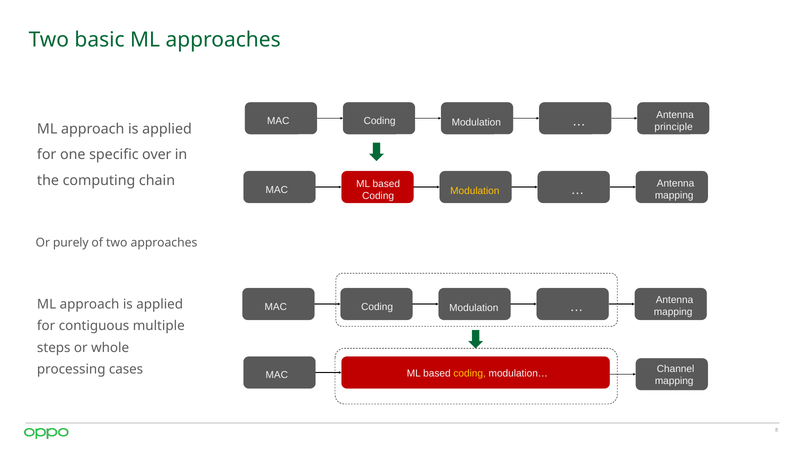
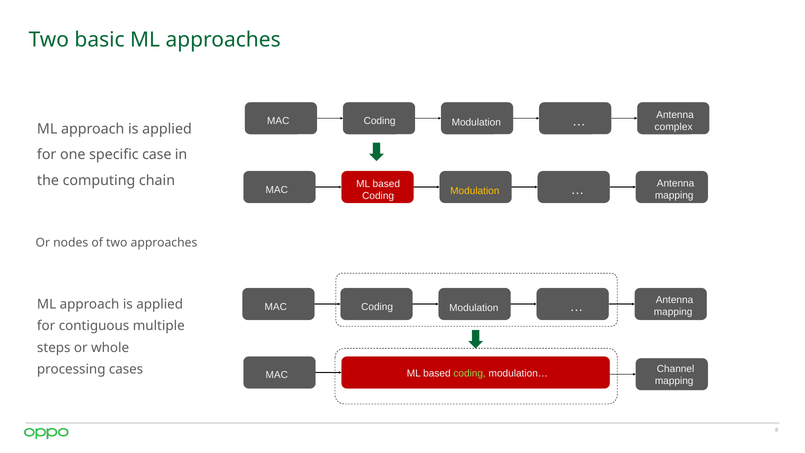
principle: principle -> complex (674, 127)
over: over -> case (157, 155)
purely: purely -> nodes (71, 243)
coding colour: yellow -> light green (470, 373)
